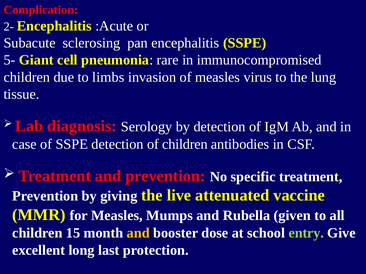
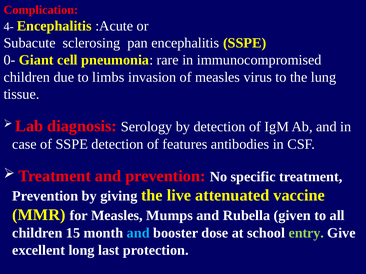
2-: 2- -> 4- (9, 27)
5-: 5- -> 0- (10, 60)
of children: children -> features (185, 144)
and colour: yellow -> light blue (138, 233)
